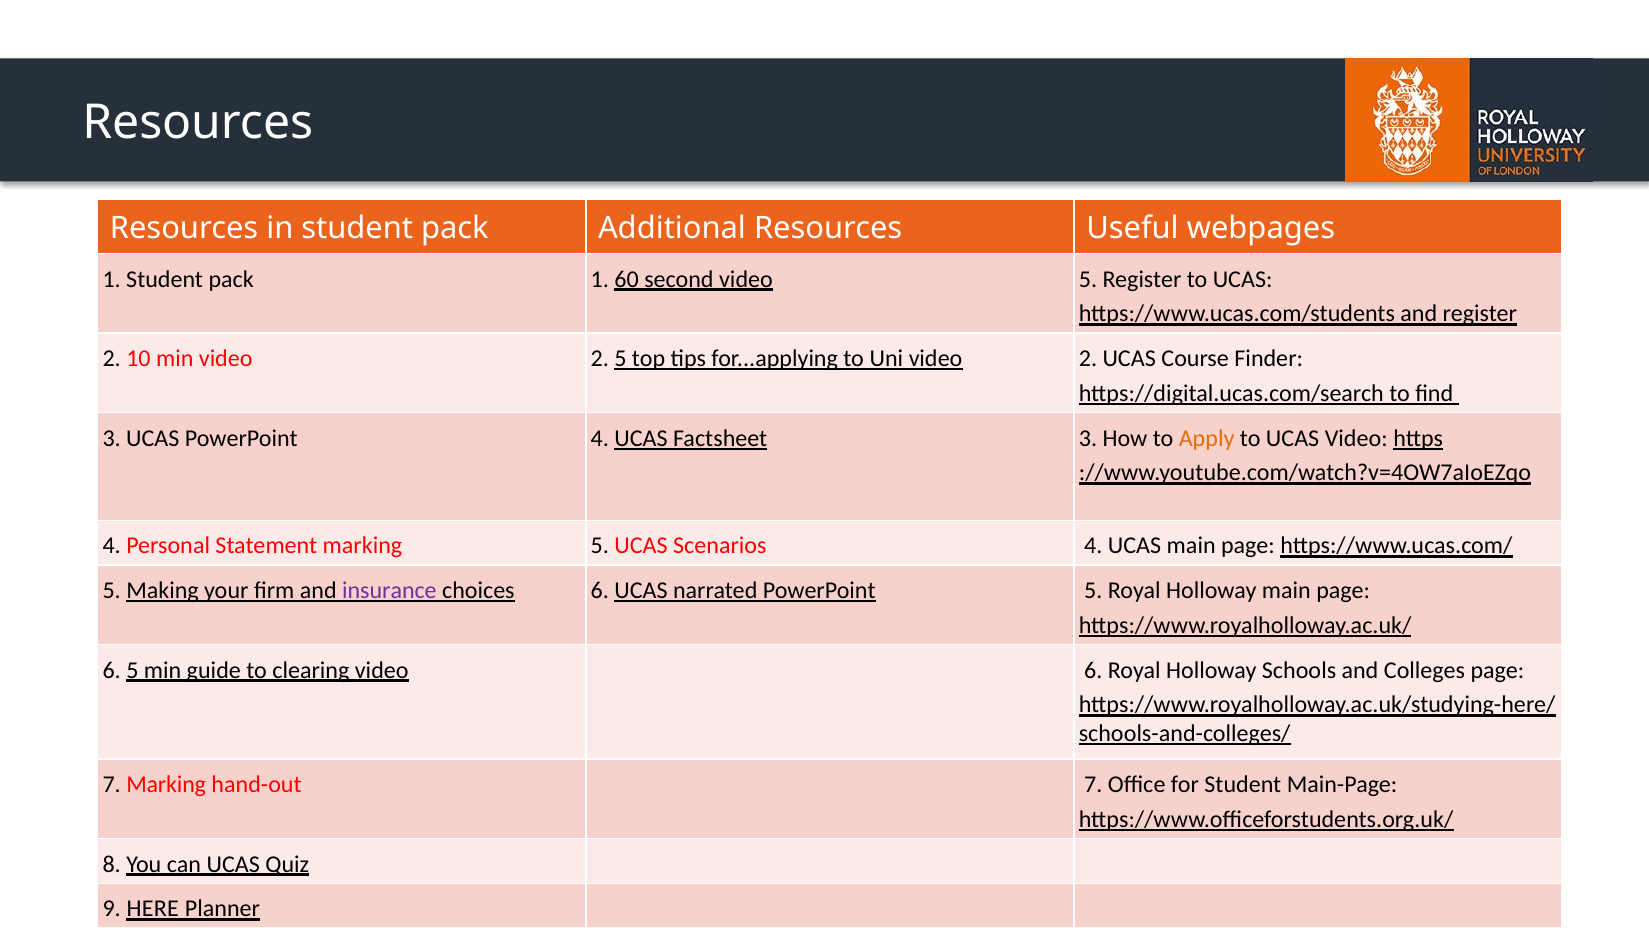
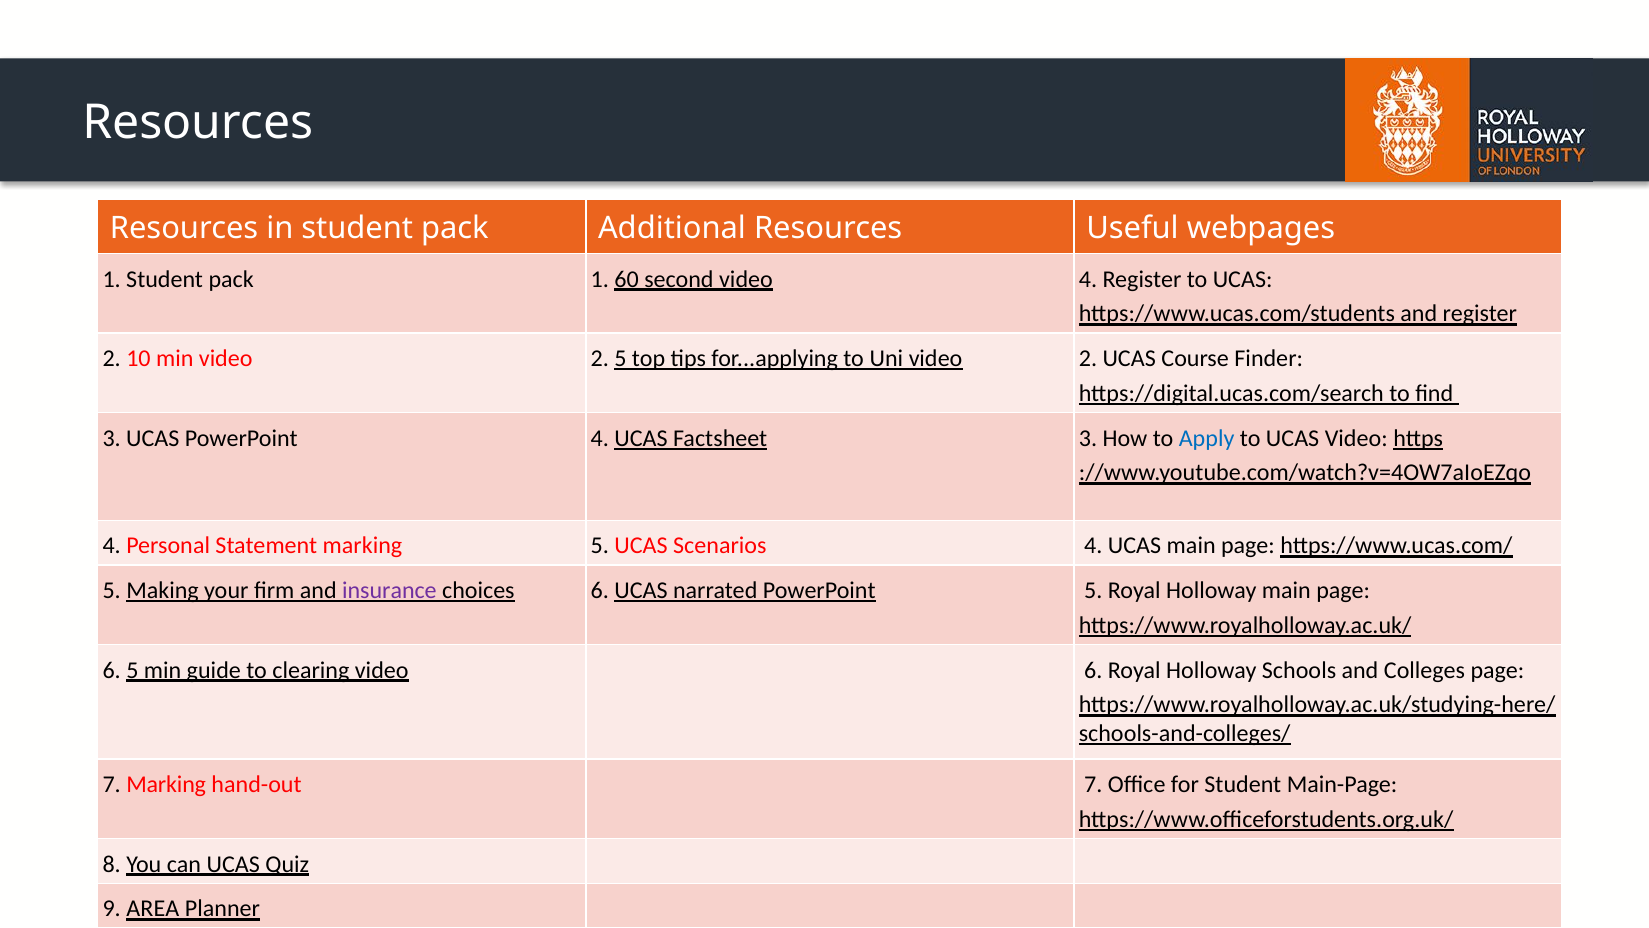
video 5: 5 -> 4 (1088, 279)
Apply colour: orange -> blue (1207, 438)
HERE: HERE -> AREA (153, 908)
